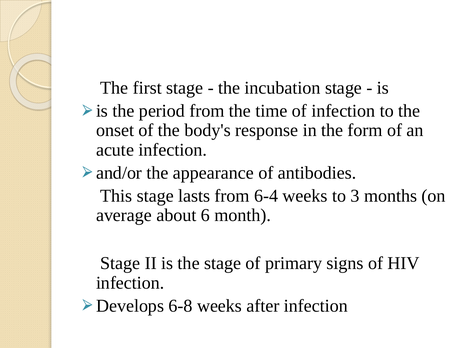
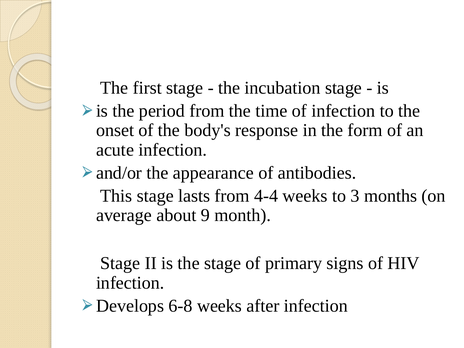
6-4: 6-4 -> 4-4 (266, 196)
6: 6 -> 9 (205, 215)
